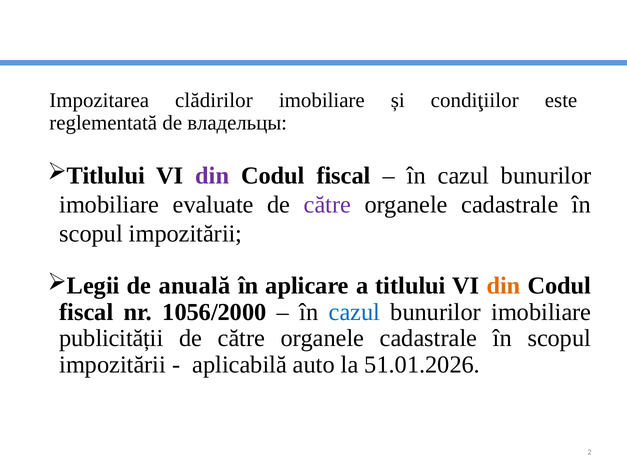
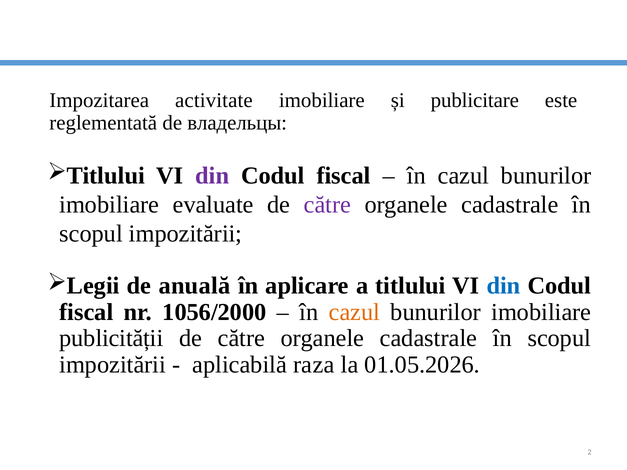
clădirilor: clădirilor -> activitate (214, 100)
condiţiilor: condiţiilor -> publicitare (475, 100)
din colour: orange -> blue (503, 286)
cazul colour: blue -> orange (354, 312)
auto: auto -> raza (314, 365)
51.01.2026: 51.01.2026 -> 01.05.2026 (422, 365)
